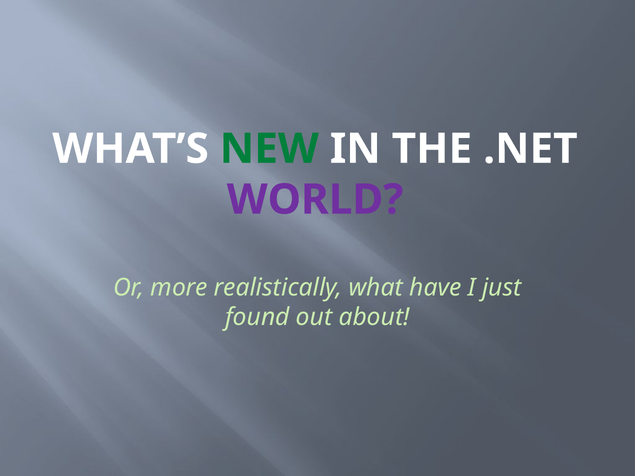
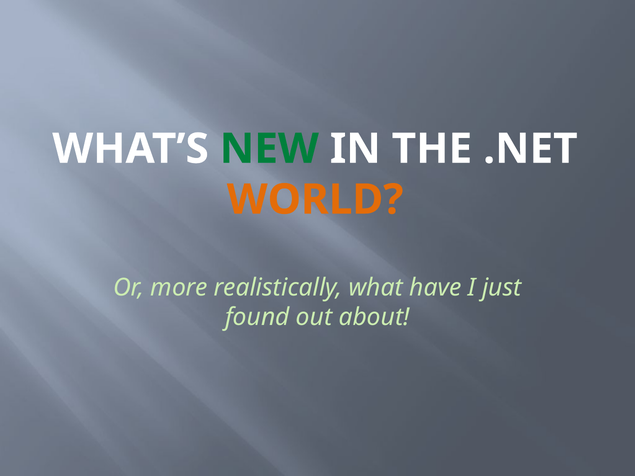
WORLD colour: purple -> orange (315, 200)
